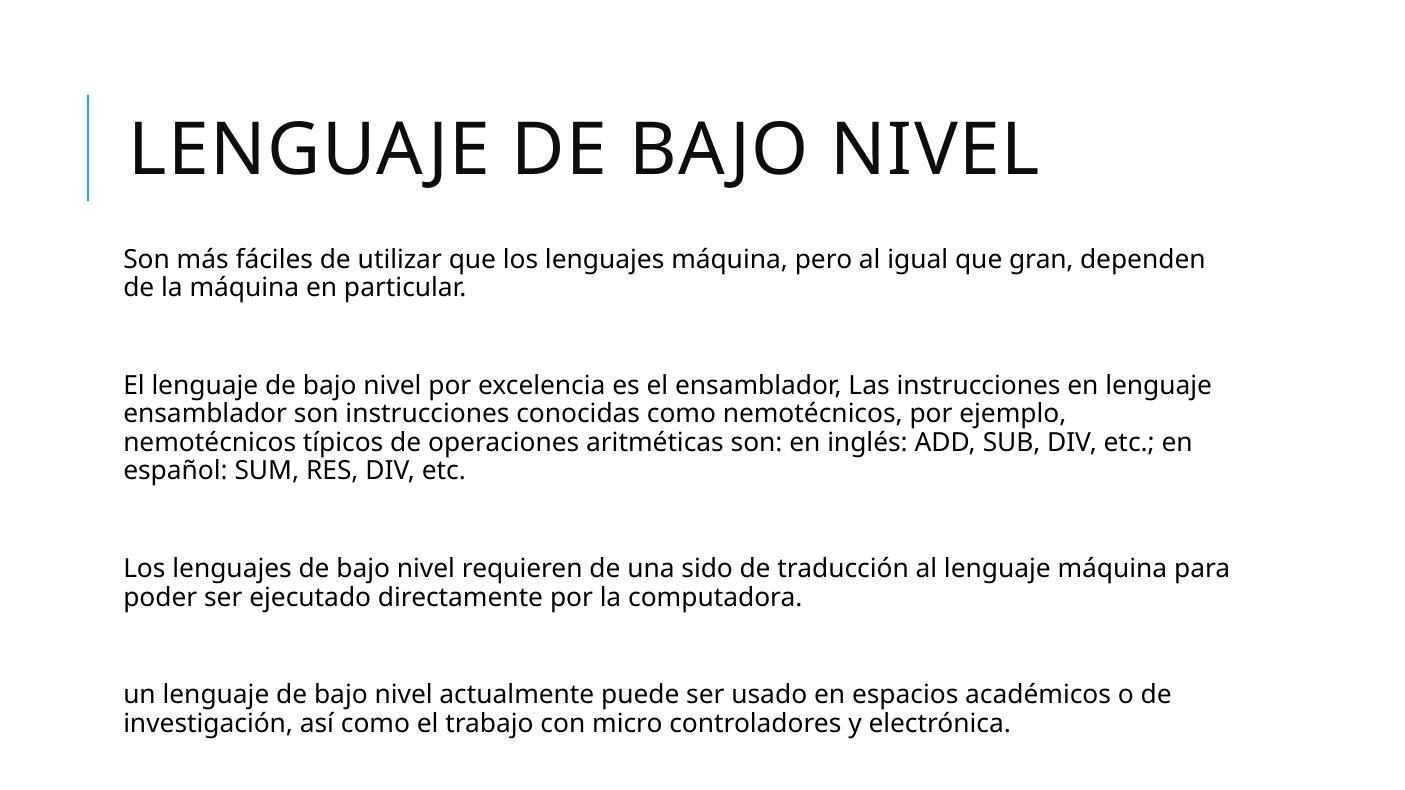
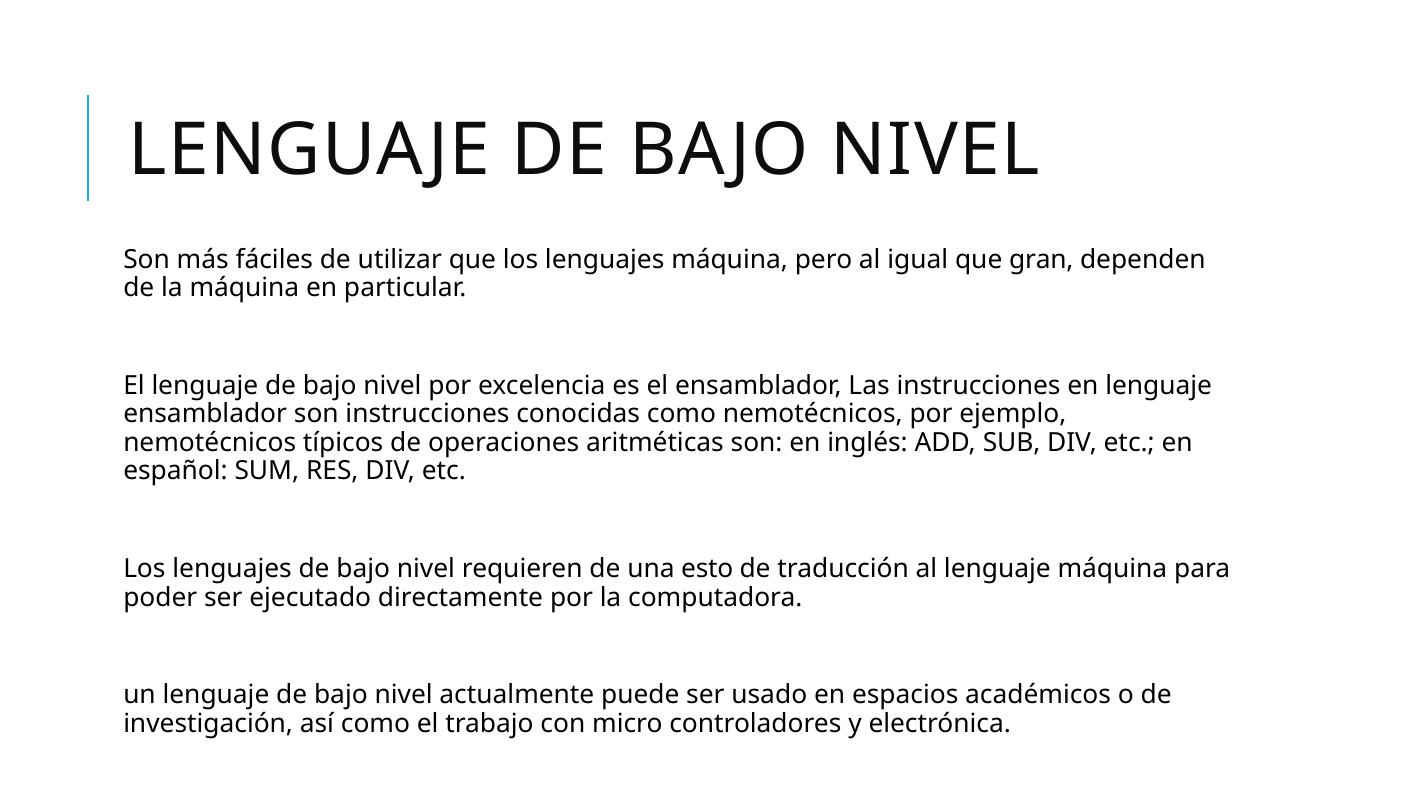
sido: sido -> esto (707, 569)
